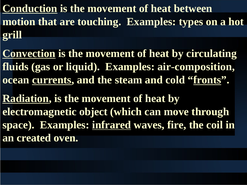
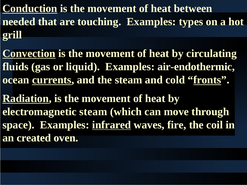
motion: motion -> needed (19, 22)
air-composition: air-composition -> air-endothermic (196, 67)
electromagnetic object: object -> steam (93, 112)
